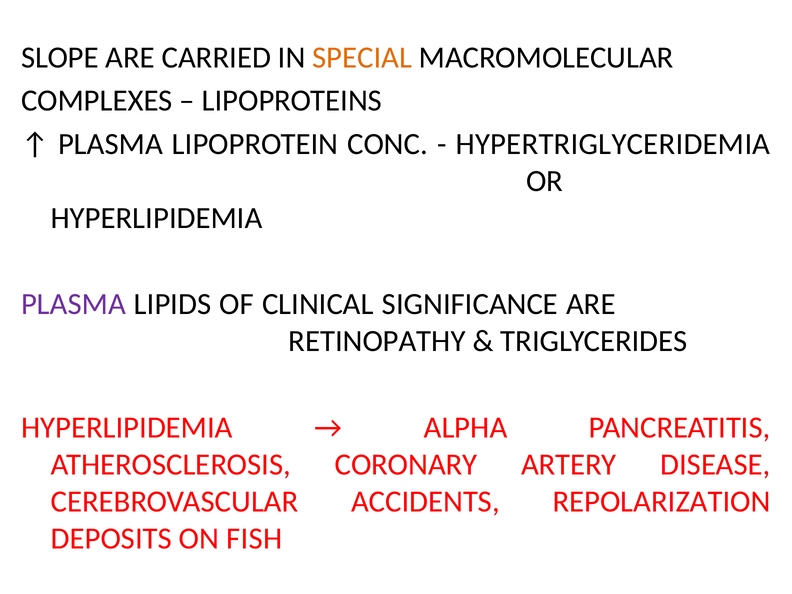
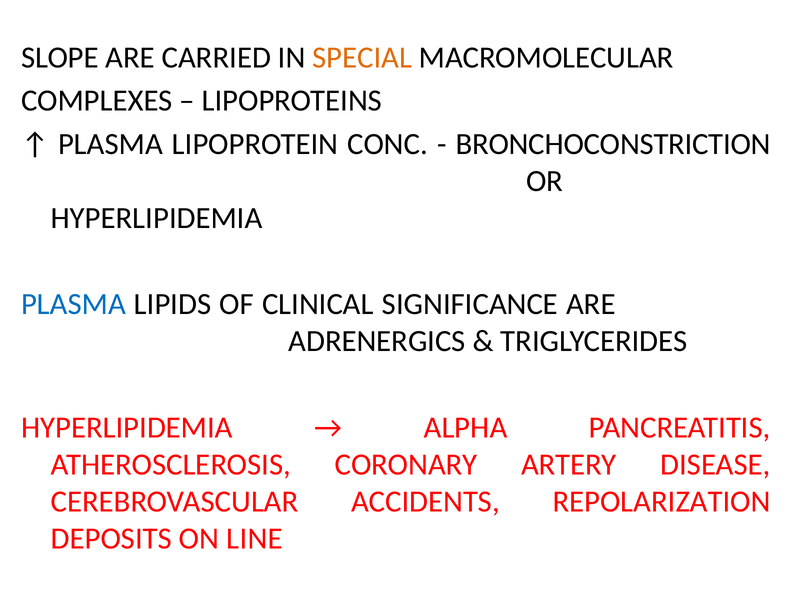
HYPERTRIGLYCERIDEMIA: HYPERTRIGLYCERIDEMIA -> BRONCHOCONSTRICTION (613, 144)
PLASMA colour: purple -> blue (74, 304)
RETINOPATHY: RETINOPATHY -> ADRENERGICS (377, 341)
FISH: FISH -> LINE (255, 538)
